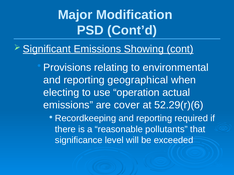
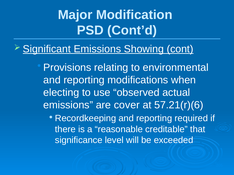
geographical: geographical -> modifications (138, 80)
operation: operation -> observed (136, 93)
52.29(r)(6: 52.29(r)(6 -> 57.21(r)(6 (179, 105)
pollutants: pollutants -> creditable (166, 130)
